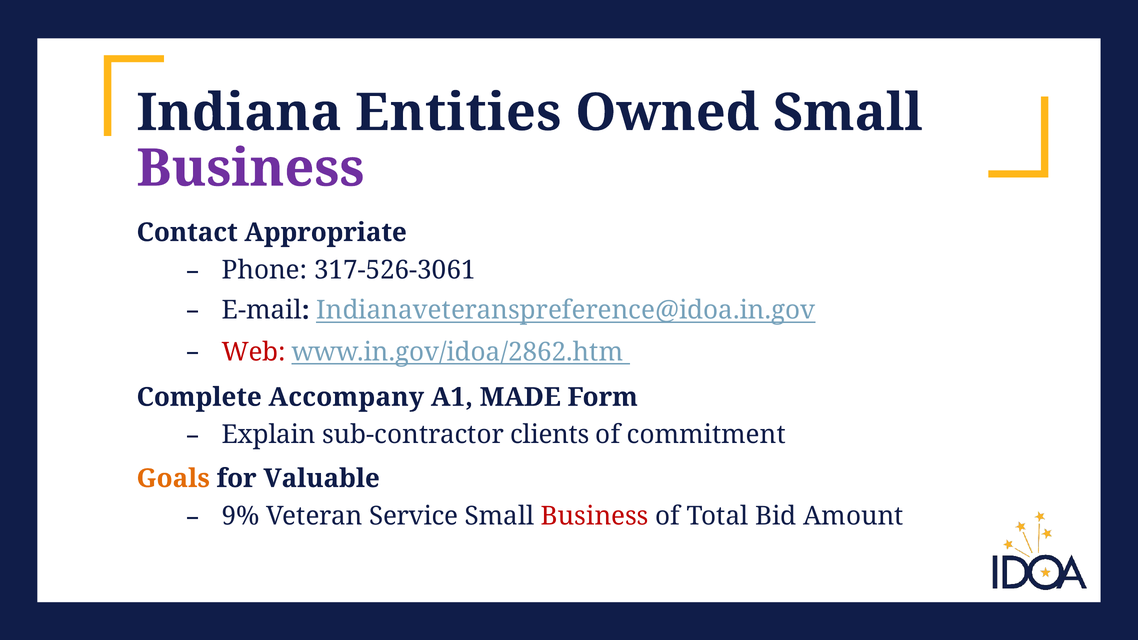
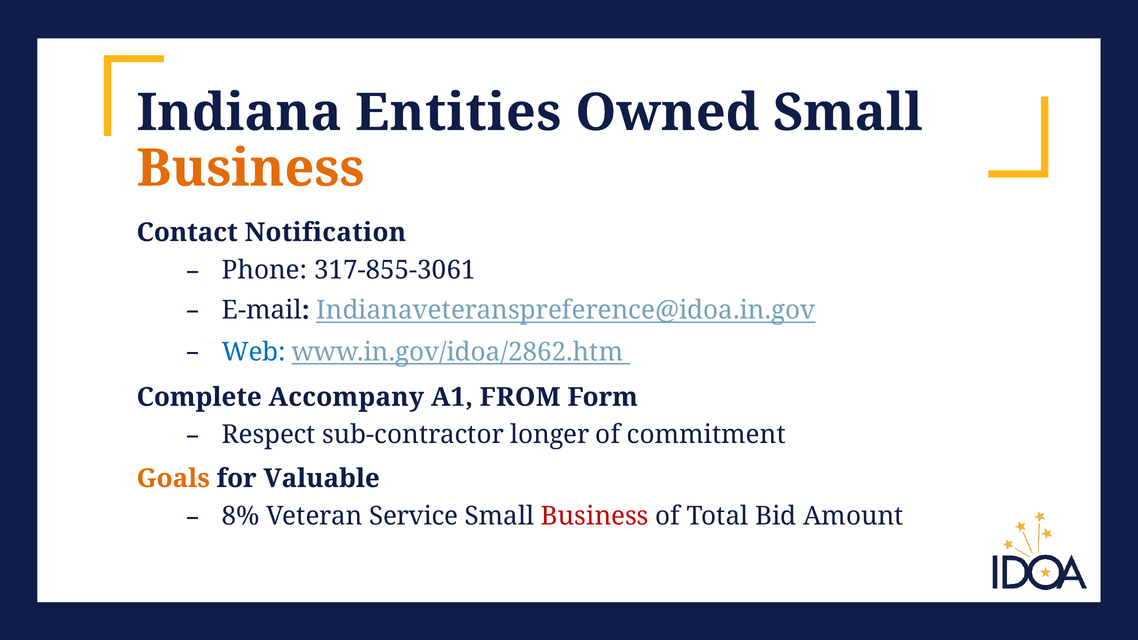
Business colour: purple -> orange (250, 169)
Appropriate: Appropriate -> Notification (325, 233)
317-526-3061: 317-526-3061 -> 317-855-3061 (395, 270)
Web colour: red -> blue (254, 352)
MADE: MADE -> FROM (520, 397)
Explain: Explain -> Respect (269, 435)
clients: clients -> longer (550, 435)
9%: 9% -> 8% (241, 516)
